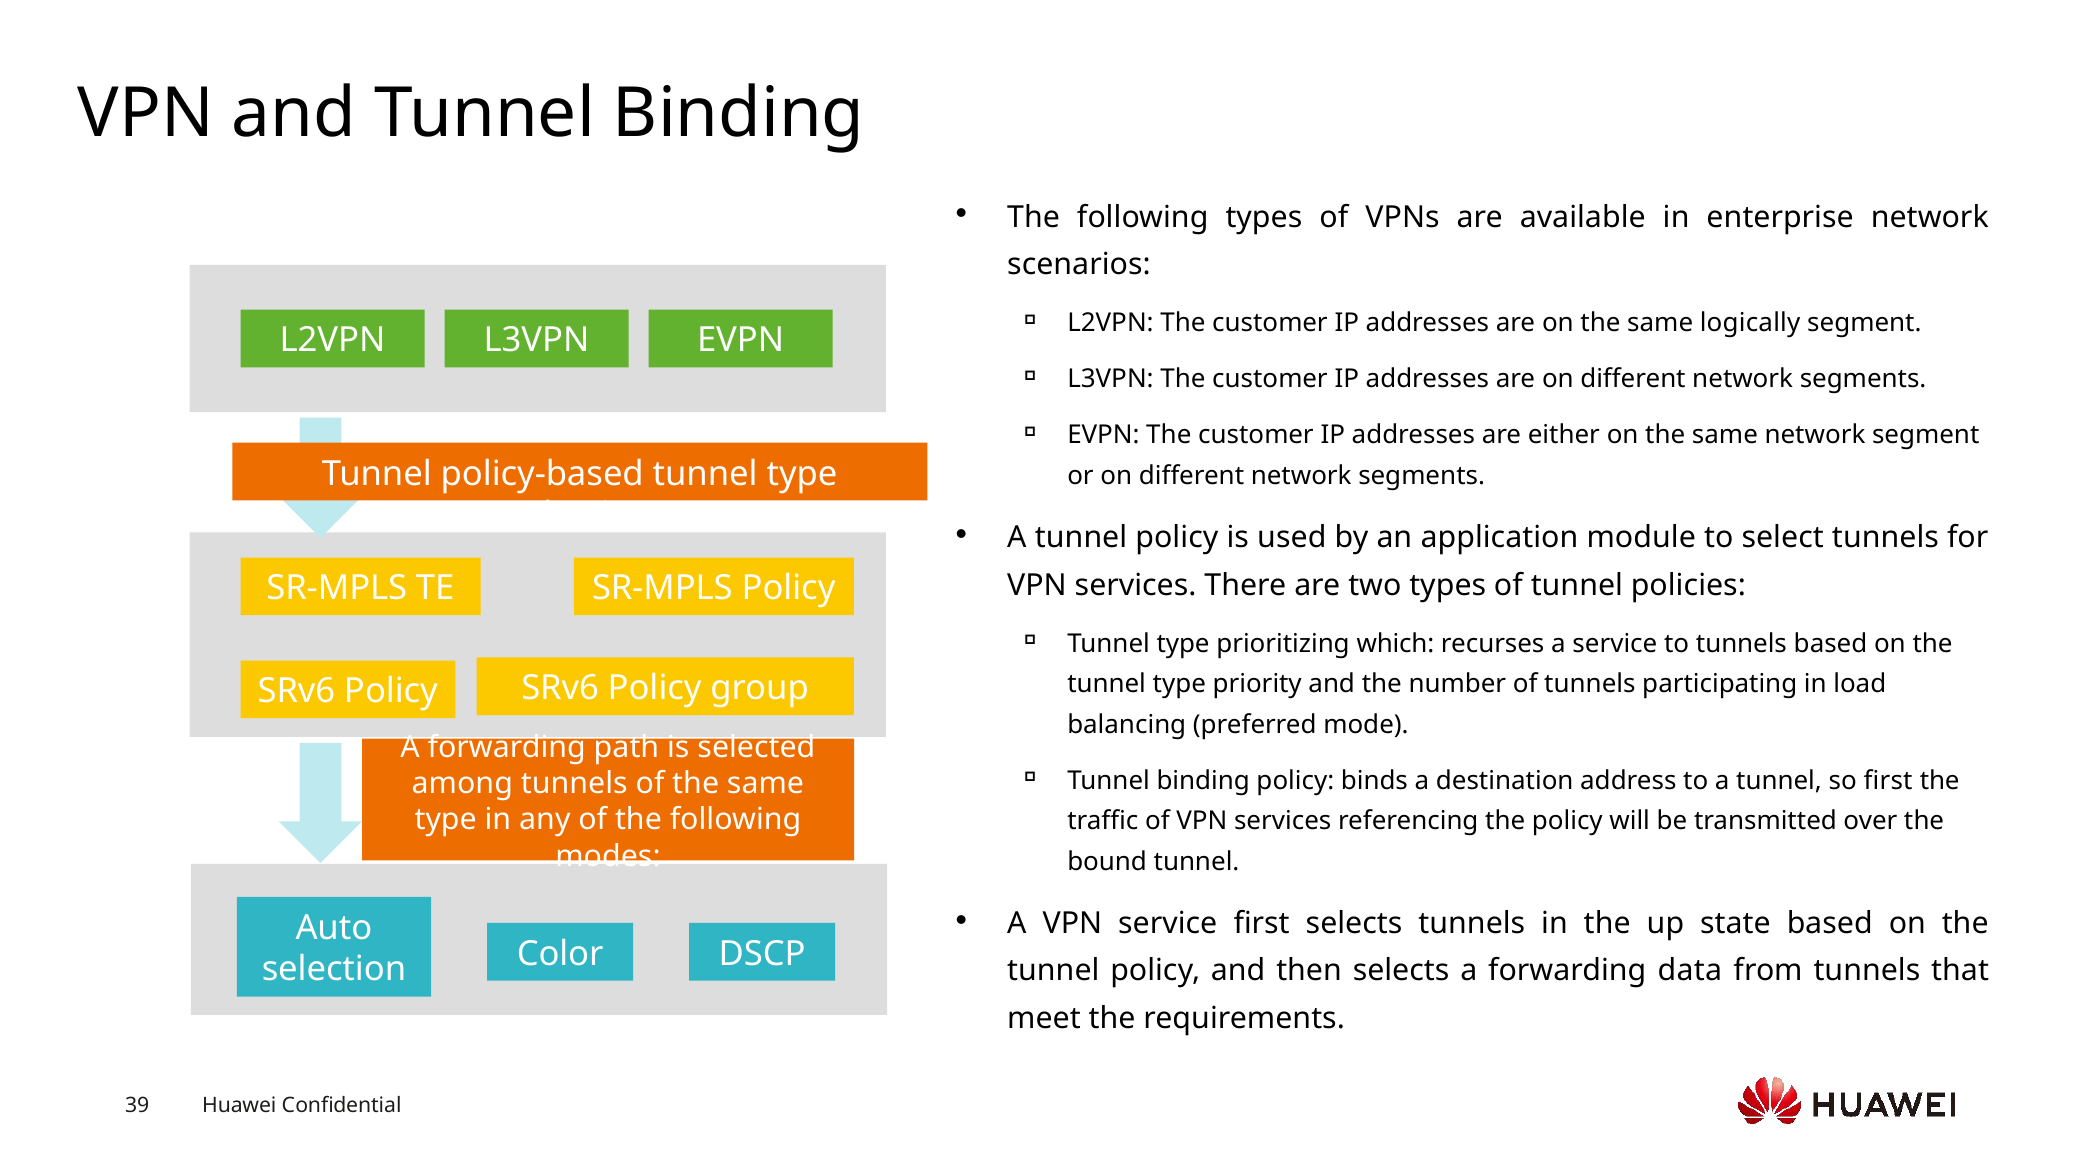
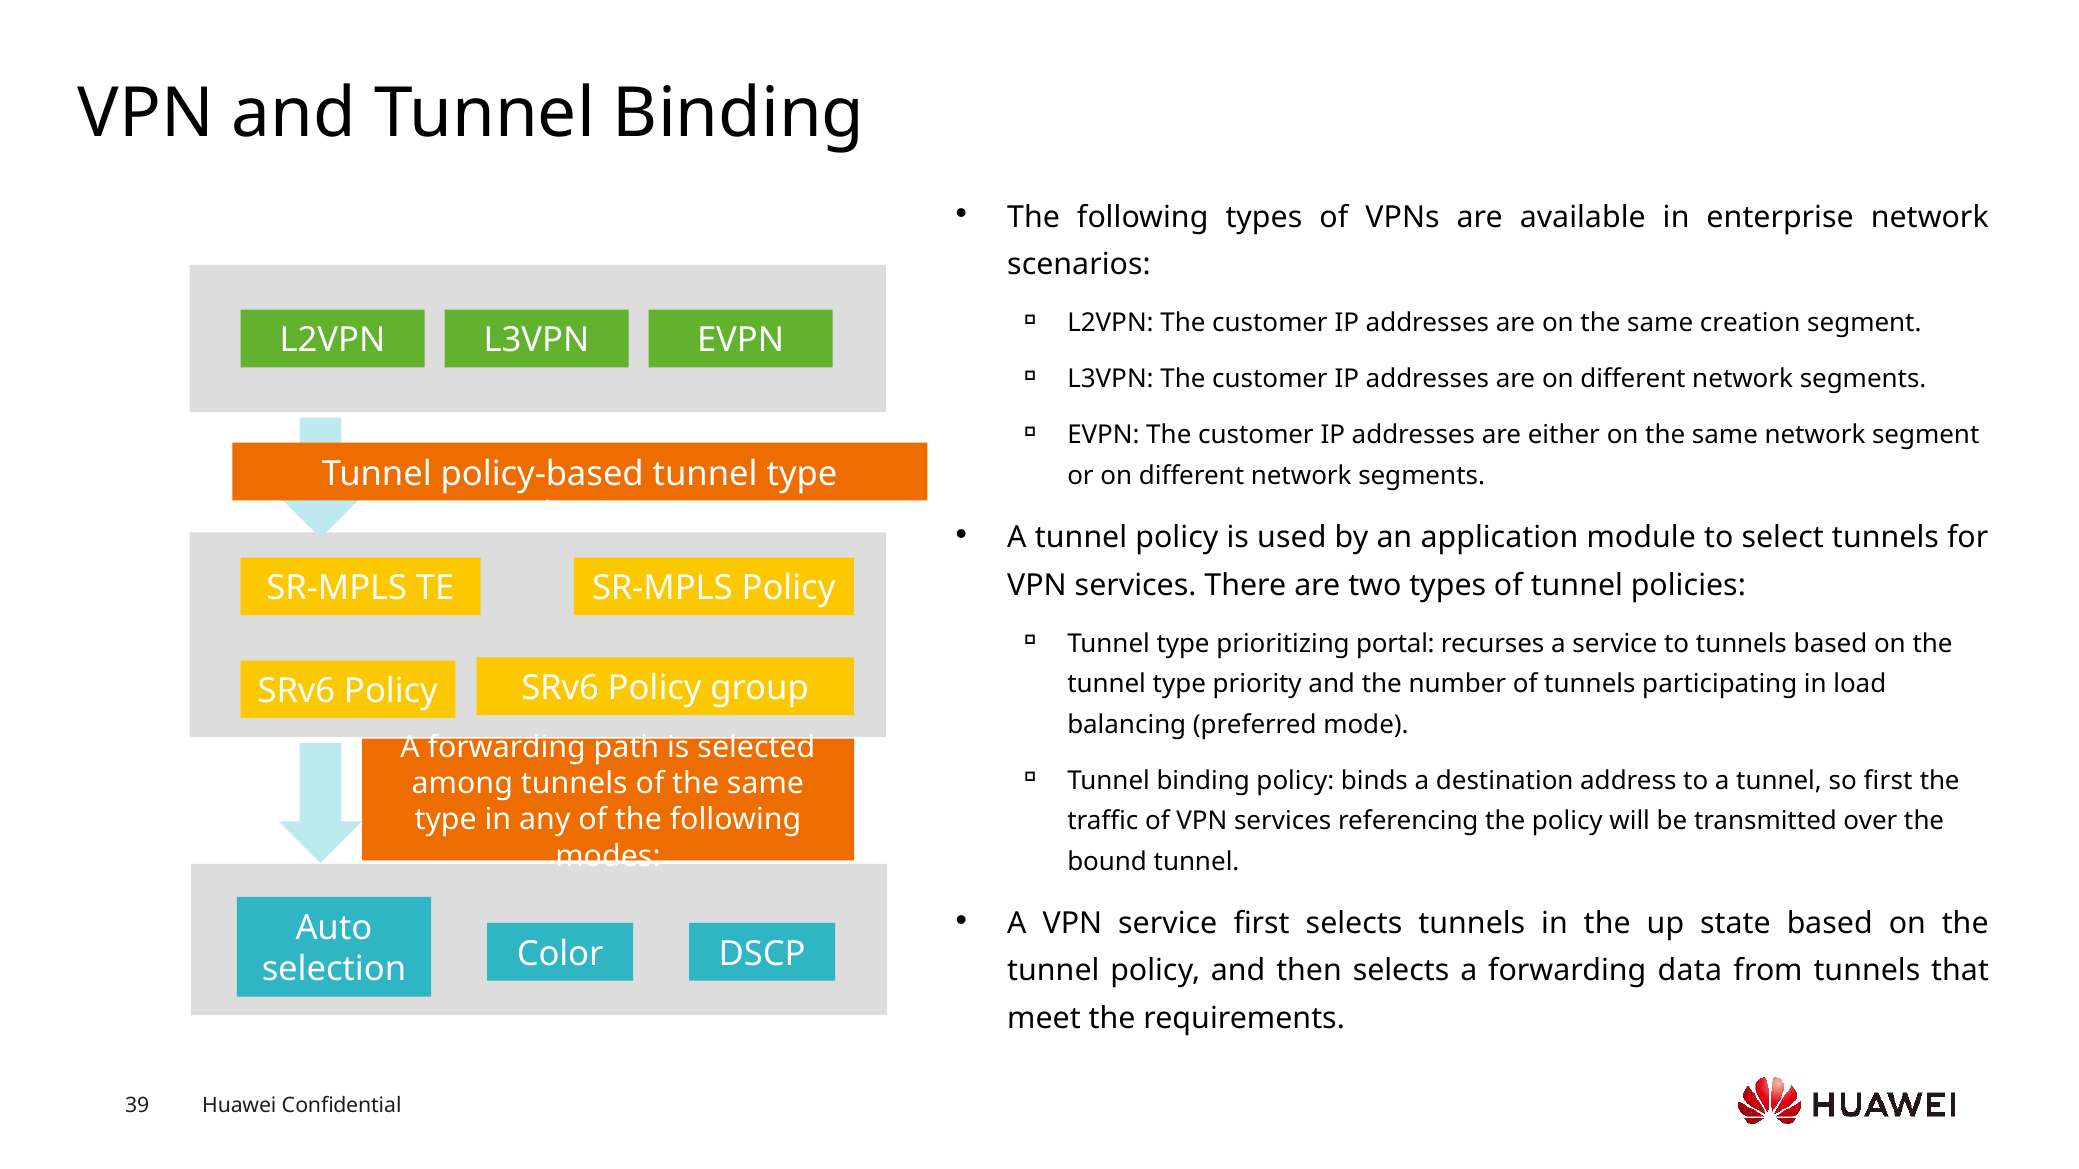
logically: logically -> creation (1750, 323)
which: which -> portal (1395, 644)
